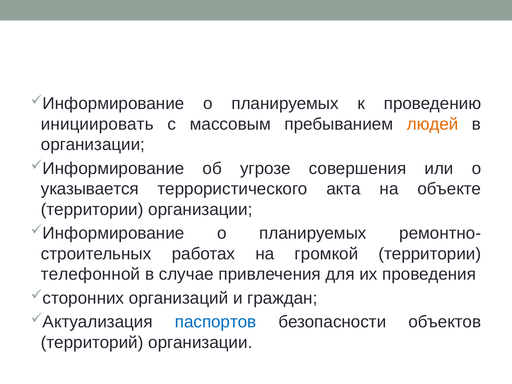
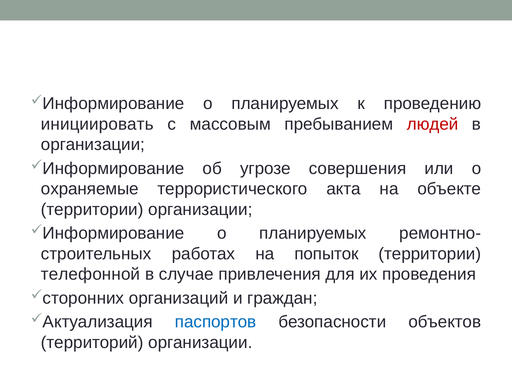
людей colour: orange -> red (433, 124)
указывается: указывается -> охраняемые (90, 189)
громкой: громкой -> попыток (327, 254)
